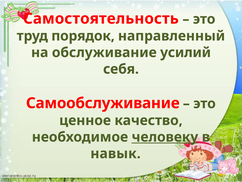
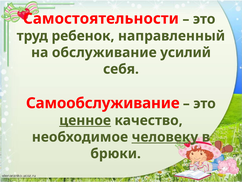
Самостоятельность: Самостоятельность -> Самостоятельности (101, 19)
порядок: порядок -> ребенок (83, 36)
ценное underline: none -> present (85, 120)
навык: навык -> брюки (116, 153)
